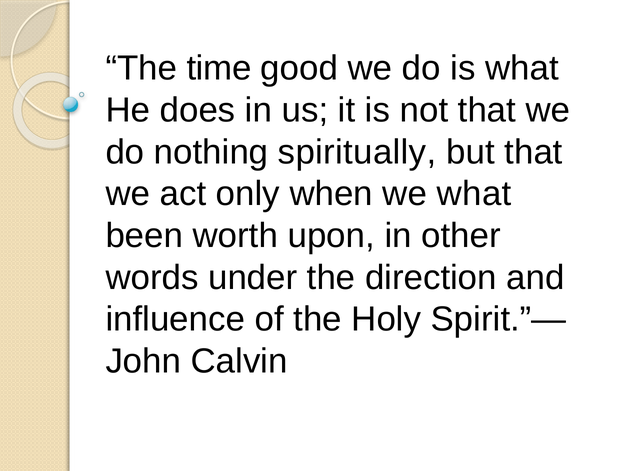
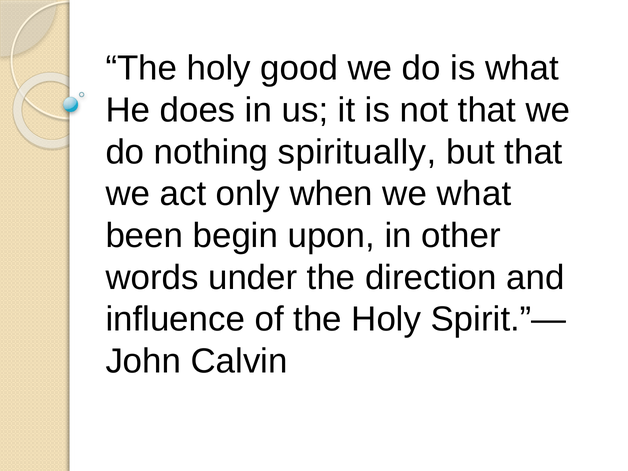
time: time -> holy (219, 68)
worth: worth -> begin (235, 236)
